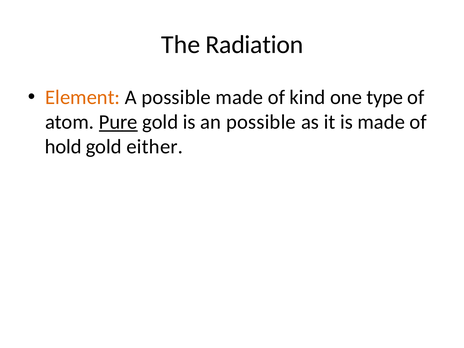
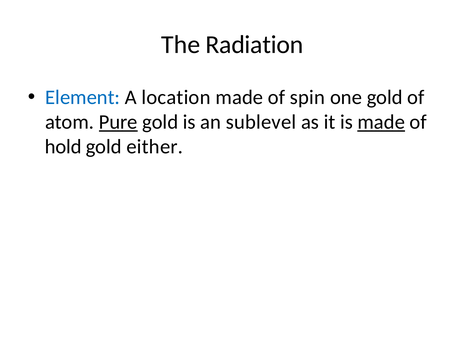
Element colour: orange -> blue (83, 97)
A possible: possible -> location (176, 97)
kind: kind -> spin (307, 97)
one type: type -> gold (385, 97)
an possible: possible -> sublevel (261, 122)
made underline: none -> present (381, 122)
